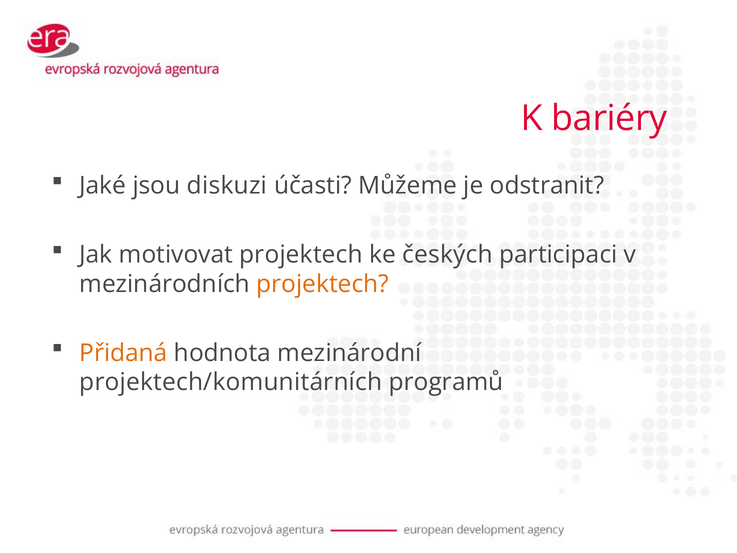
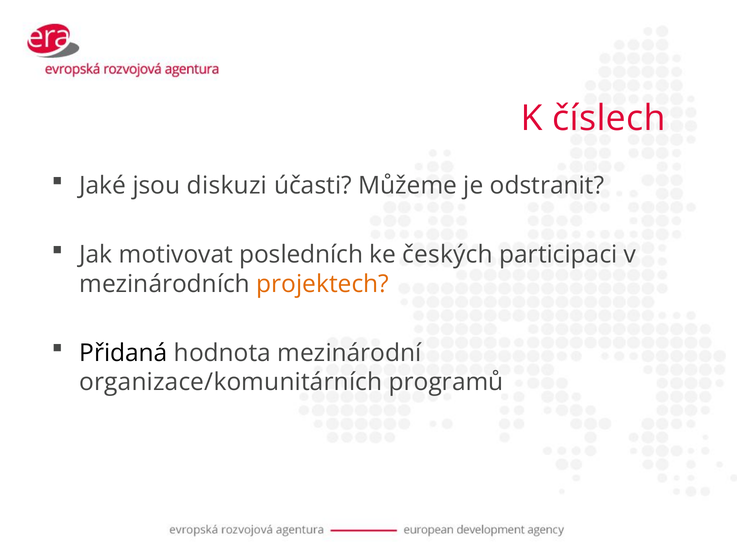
bariéry: bariéry -> číslech (609, 118)
motivovat projektech: projektech -> posledních (301, 254)
Přidaná colour: orange -> black (123, 353)
projektech/komunitárních: projektech/komunitárních -> organizace/komunitárních (231, 382)
